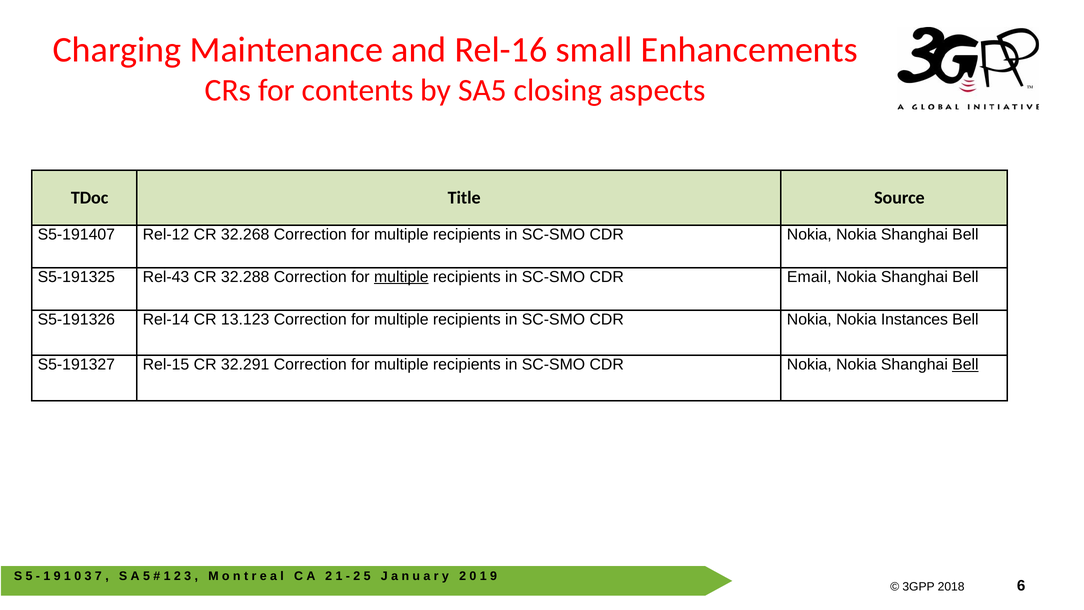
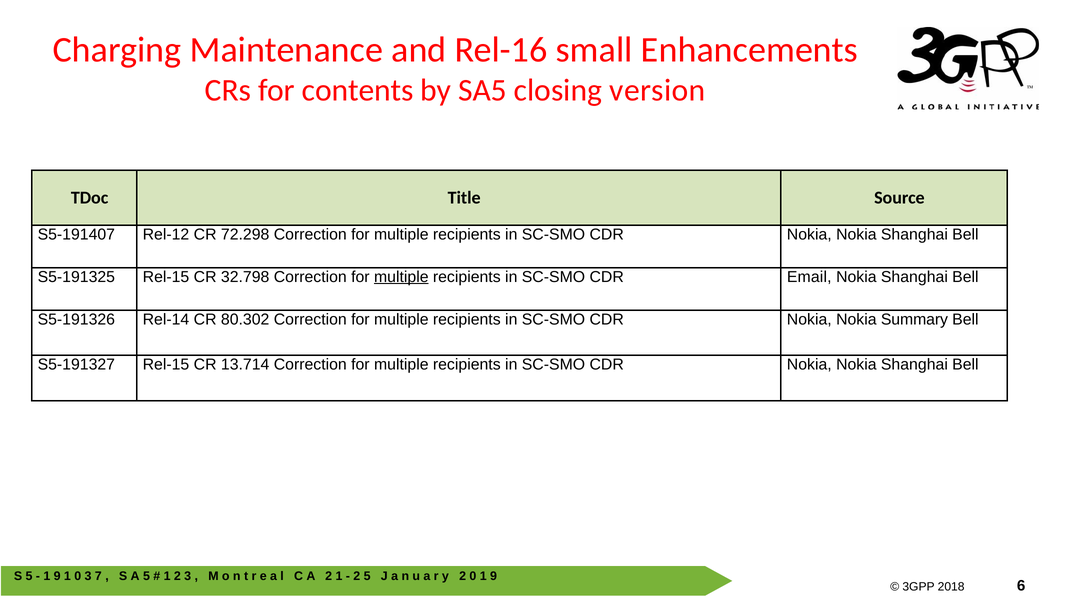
aspects: aspects -> version (657, 90)
32.268: 32.268 -> 72.298 (245, 235)
S5-191325 Rel-43: Rel-43 -> Rel-15 (166, 277)
32.288: 32.288 -> 32.798 (245, 277)
13.123: 13.123 -> 80.302 (245, 319)
Instances: Instances -> Summary (914, 319)
32.291: 32.291 -> 13.714 (245, 364)
Bell underline: present -> none (965, 364)
